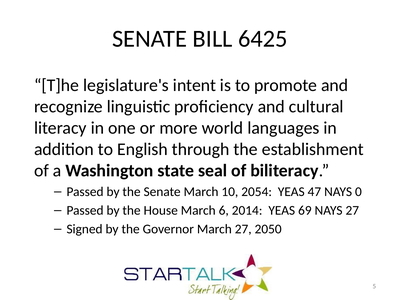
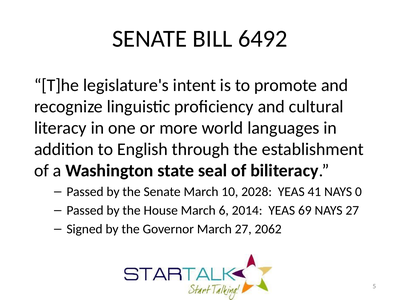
6425: 6425 -> 6492 (263, 39)
2054: 2054 -> 2028 (257, 192)
47: 47 -> 41 (314, 192)
2050: 2050 -> 2062 (268, 229)
